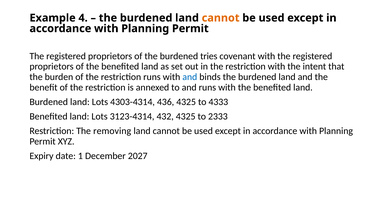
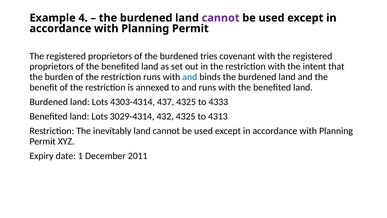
cannot colour: orange -> purple (221, 18)
436: 436 -> 437 (166, 102)
3123-4314: 3123-4314 -> 3029-4314 (132, 116)
2333: 2333 -> 4313 (218, 116)
removing: removing -> inevitably (112, 131)
2027: 2027 -> 2011 (138, 156)
